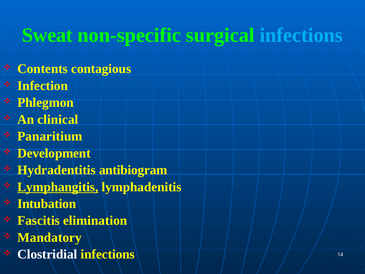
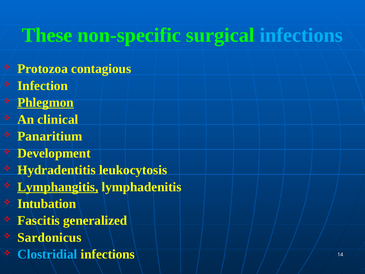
Sweat: Sweat -> These (47, 35)
Contents: Contents -> Protozoa (43, 69)
Phlegmon underline: none -> present (46, 102)
antibiogram: antibiogram -> leukocytosis (133, 170)
elimination: elimination -> generalized (95, 220)
Mandatory: Mandatory -> Sardonicus (50, 237)
Clostridial colour: white -> light blue (47, 254)
